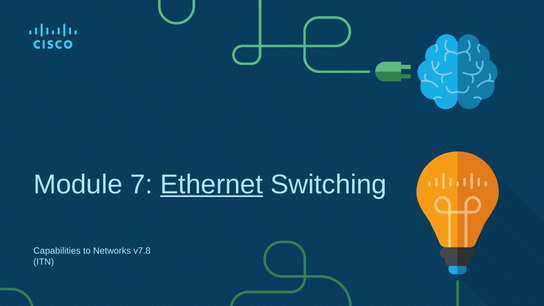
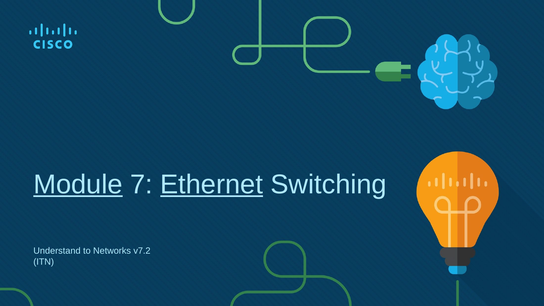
Module underline: none -> present (78, 184)
Capabilities: Capabilities -> Understand (57, 251)
v7.8: v7.8 -> v7.2 (142, 251)
